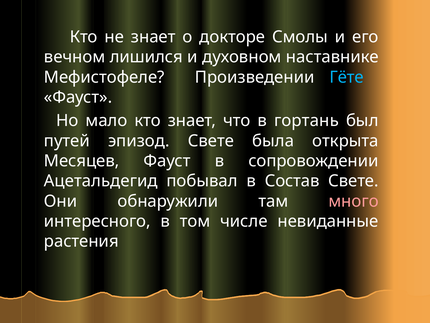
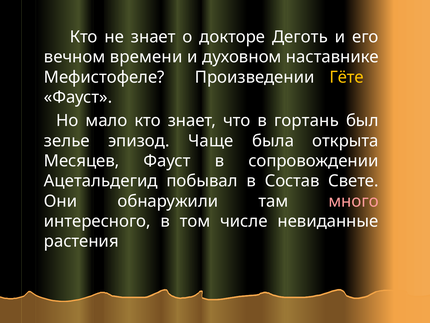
Смолы: Смолы -> Деготь (300, 37)
лишился: лишился -> времени (146, 57)
Гёте colour: light blue -> yellow (347, 77)
путей: путей -> зелье (67, 141)
эпизод Свете: Свете -> Чаще (211, 141)
